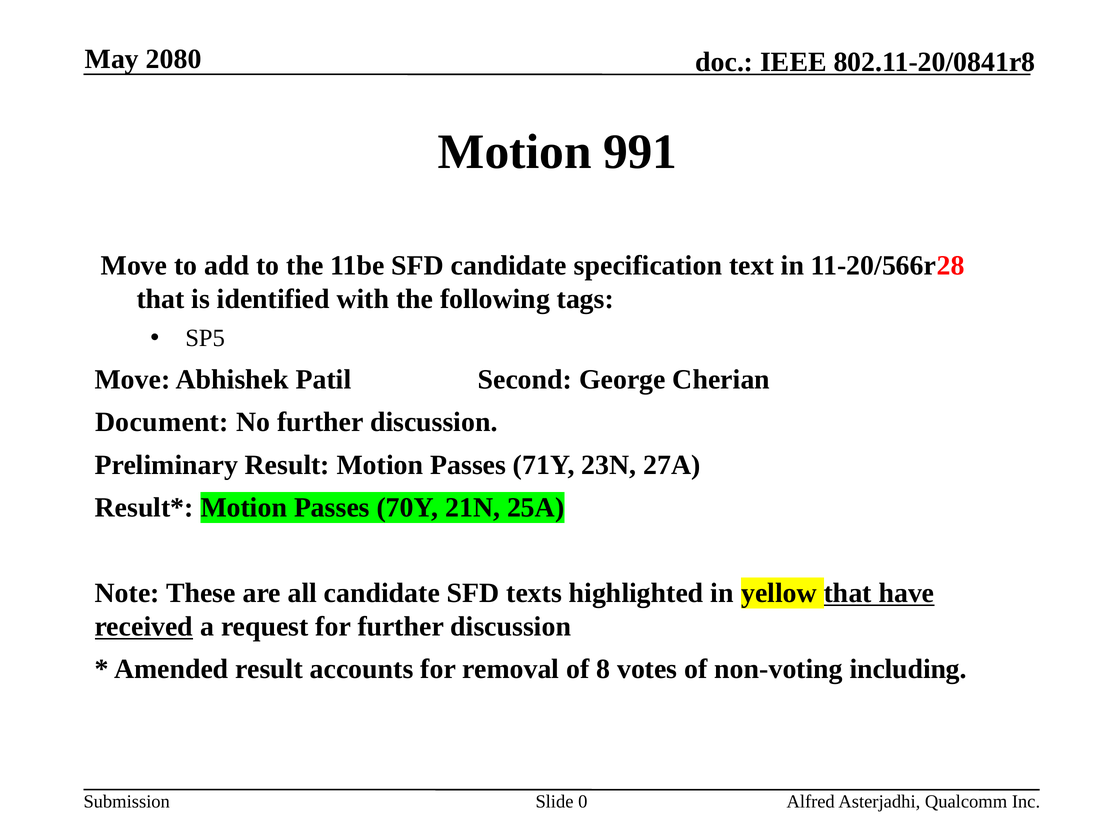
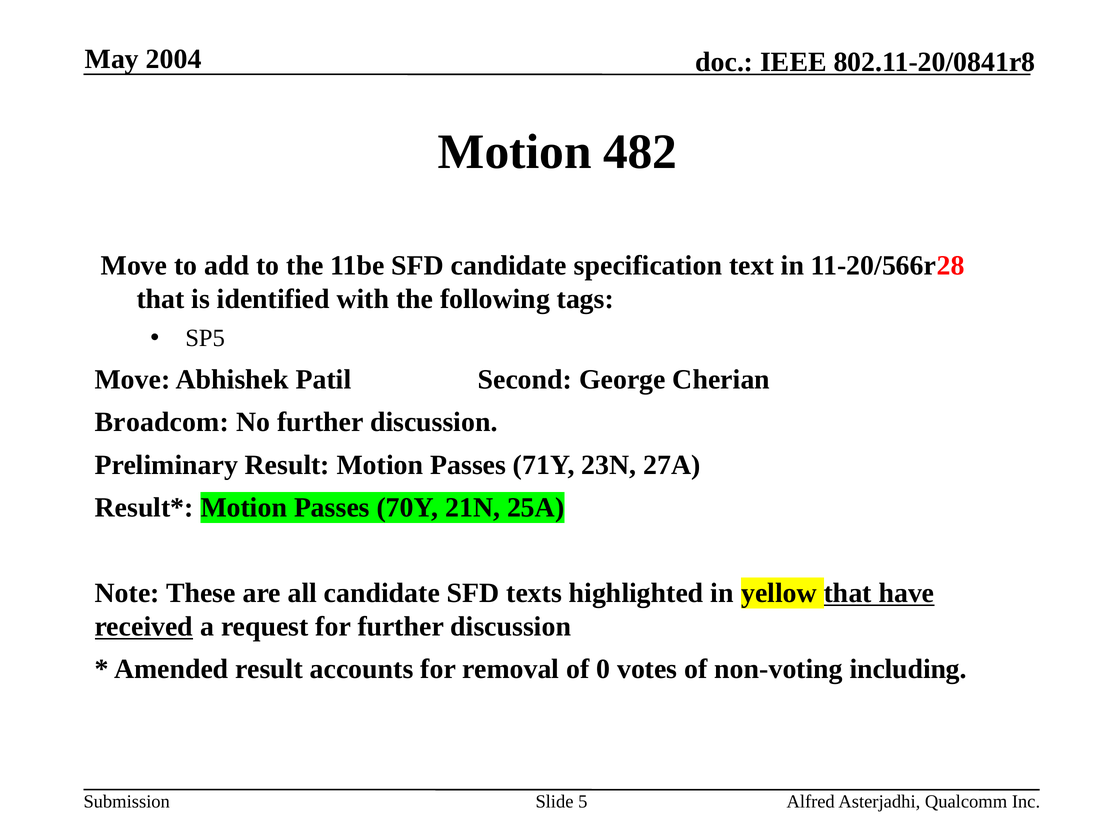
2080: 2080 -> 2004 (174, 59)
991: 991 -> 482 (640, 152)
Document: Document -> Broadcom (162, 422)
8: 8 -> 0 (603, 669)
0: 0 -> 5 (583, 801)
